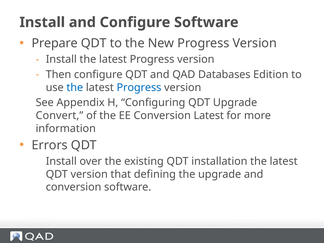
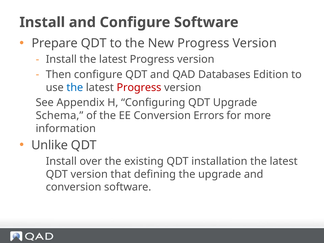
Progress colour: blue -> red (139, 87)
Convert: Convert -> Schema (59, 116)
Conversion Latest: Latest -> Errors (209, 116)
Errors: Errors -> Unlike (50, 145)
